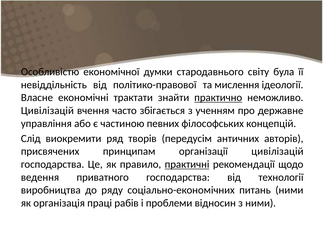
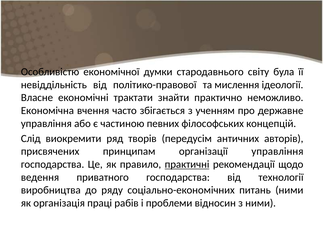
практично underline: present -> none (218, 98)
Цивілізацій: Цивілізацій -> Економічна (47, 111)
організації цивілізацій: цивілізацій -> управління (277, 152)
